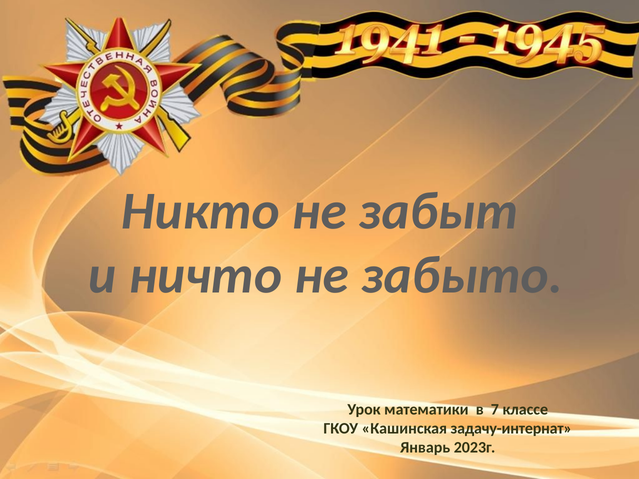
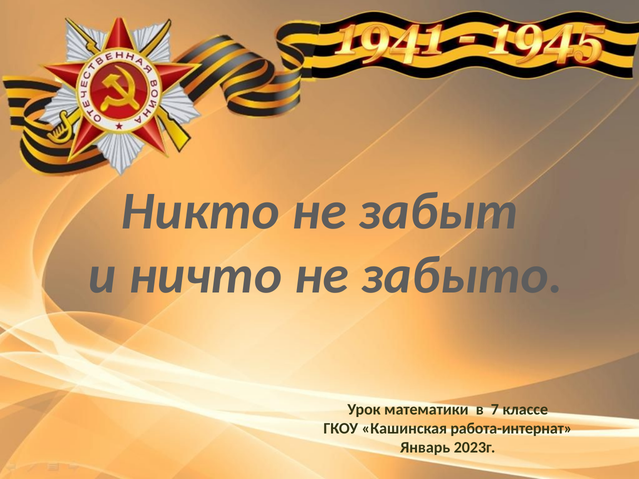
задачу-интернат: задачу-интернат -> работа-интернат (511, 429)
